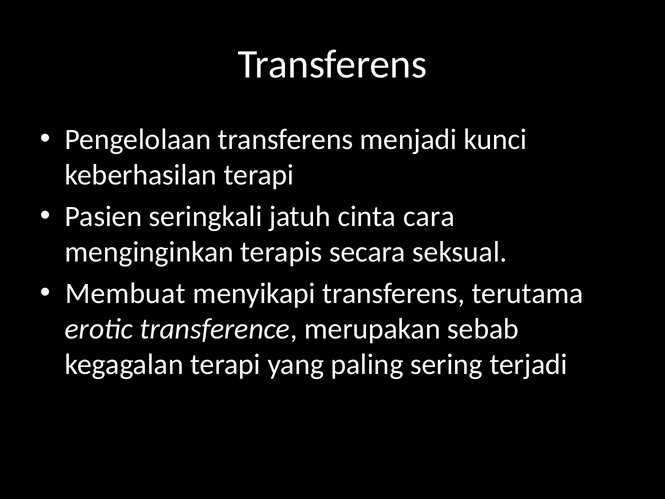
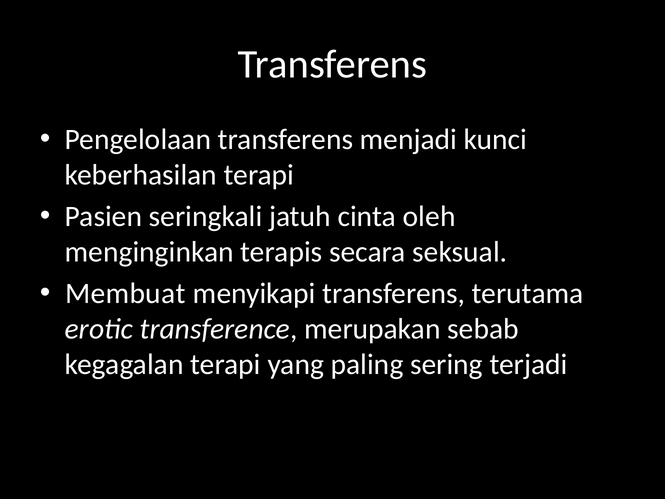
cara: cara -> oleh (429, 216)
